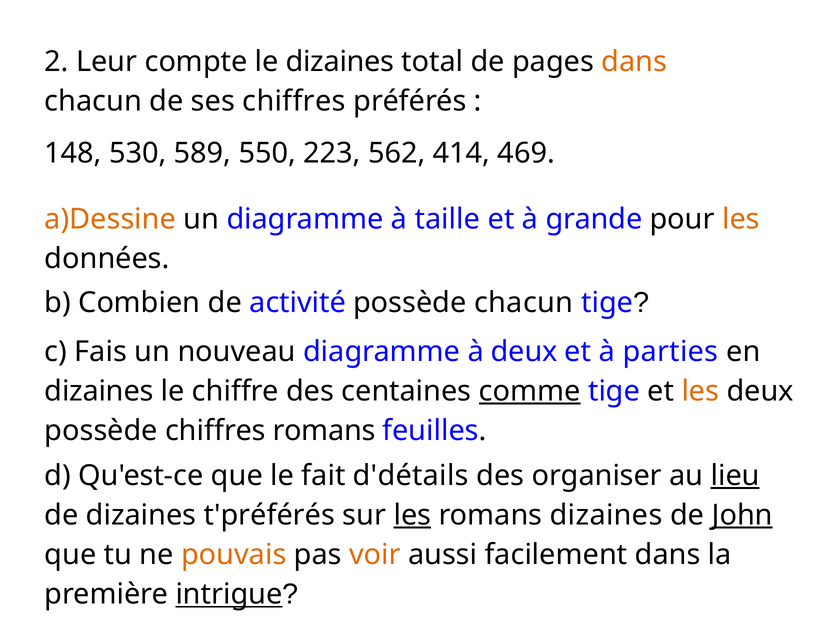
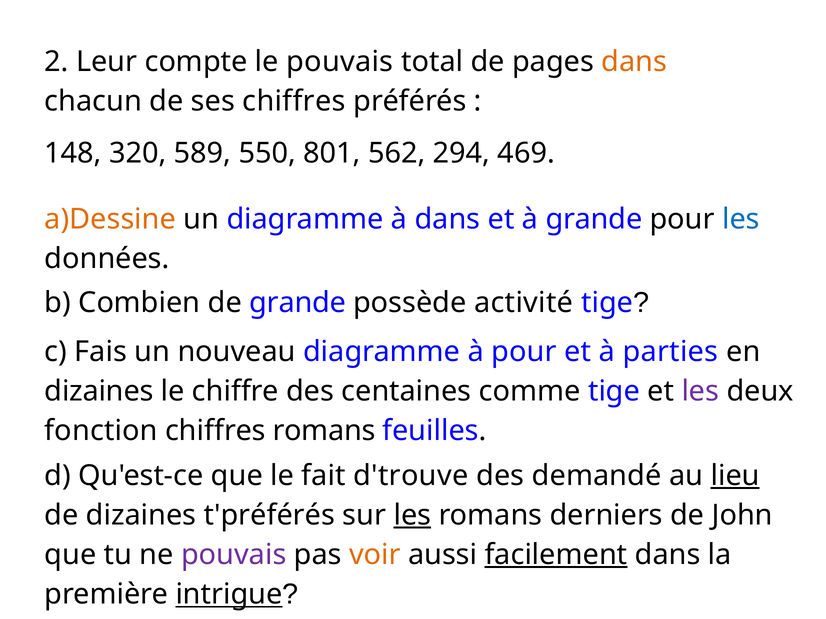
le dizaines: dizaines -> pouvais (340, 62)
530: 530 -> 320 (138, 153)
223: 223 -> 801 (332, 153)
414: 414 -> 294 (461, 153)
à taille: taille -> dans (447, 219)
les colour: orange -> blue (741, 219)
de activité: activité -> grande (298, 303)
possède chacun: chacun -> activité (524, 303)
à deux: deux -> pour (524, 352)
comme underline: present -> none (530, 391)
les colour: orange -> purple (700, 391)
possède: possède -> fonction (101, 431)
d'détails: d'détails -> d'trouve (411, 476)
organiser: organiser -> demandé (597, 476)
romans dizaines: dizaines -> derniers (606, 516)
John underline: present -> none (742, 516)
pouvais colour: orange -> purple (234, 555)
facilement underline: none -> present (556, 555)
